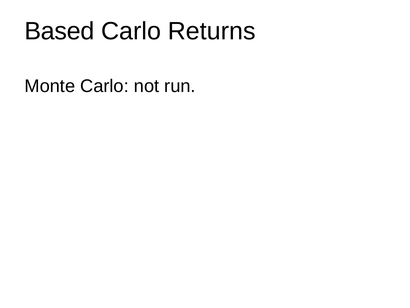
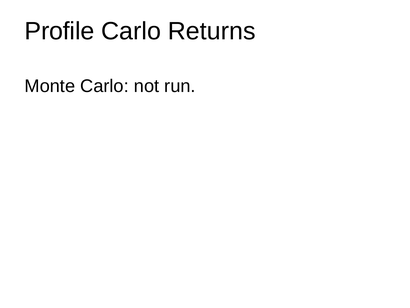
Based: Based -> Profile (59, 31)
